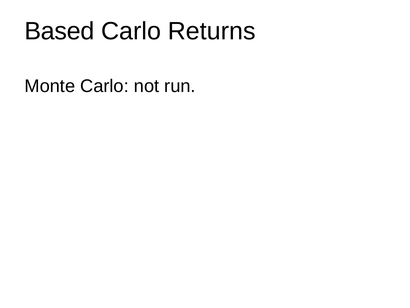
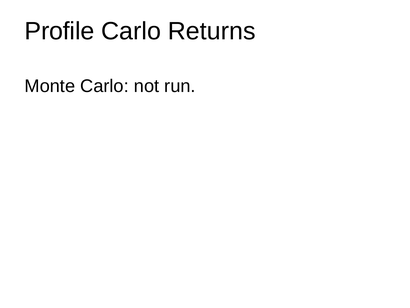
Based: Based -> Profile (59, 31)
